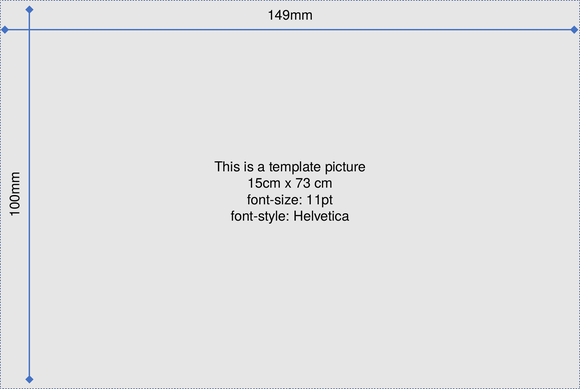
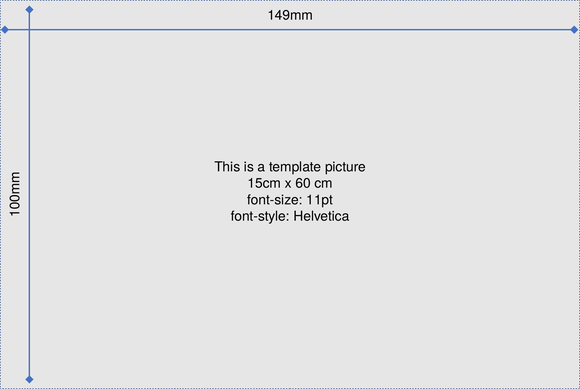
73: 73 -> 60 (303, 184)
